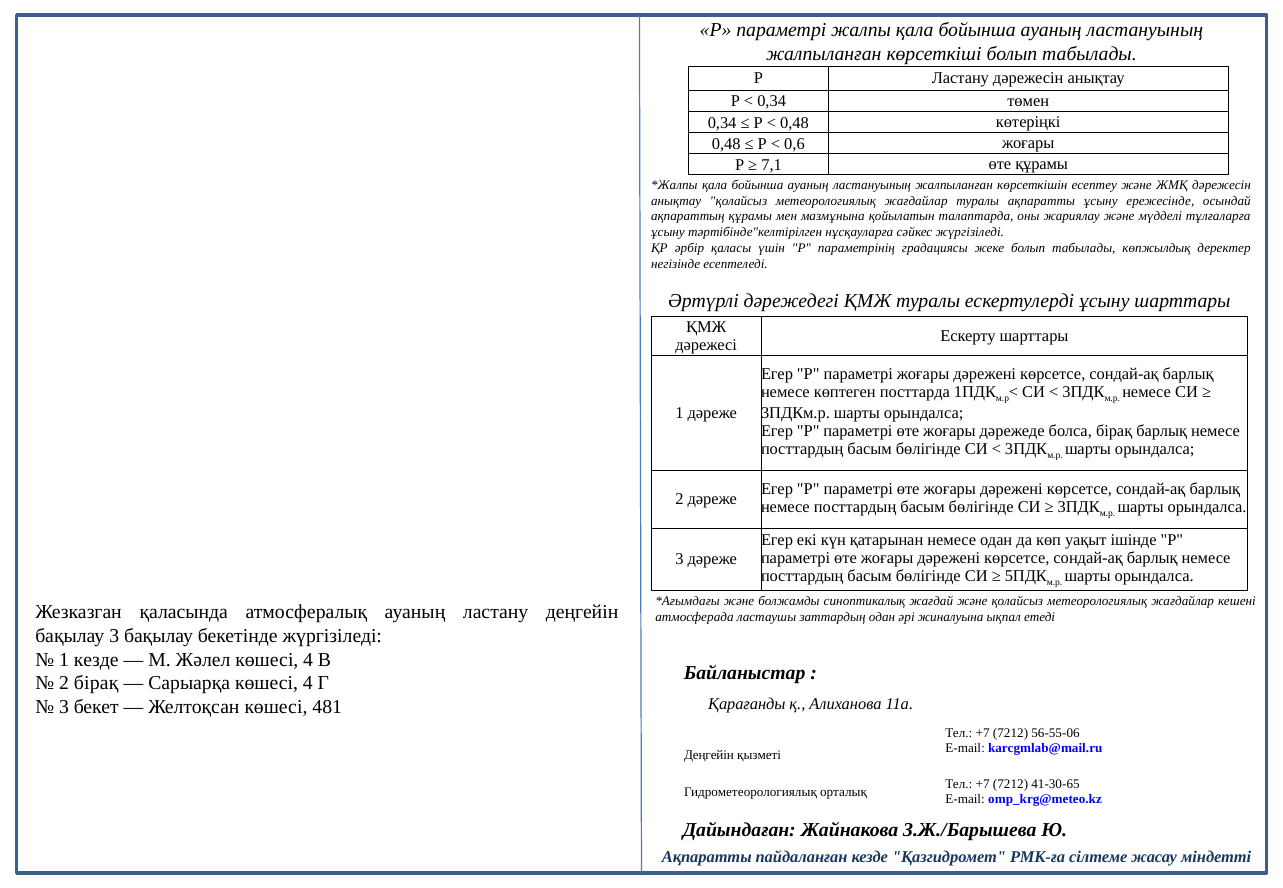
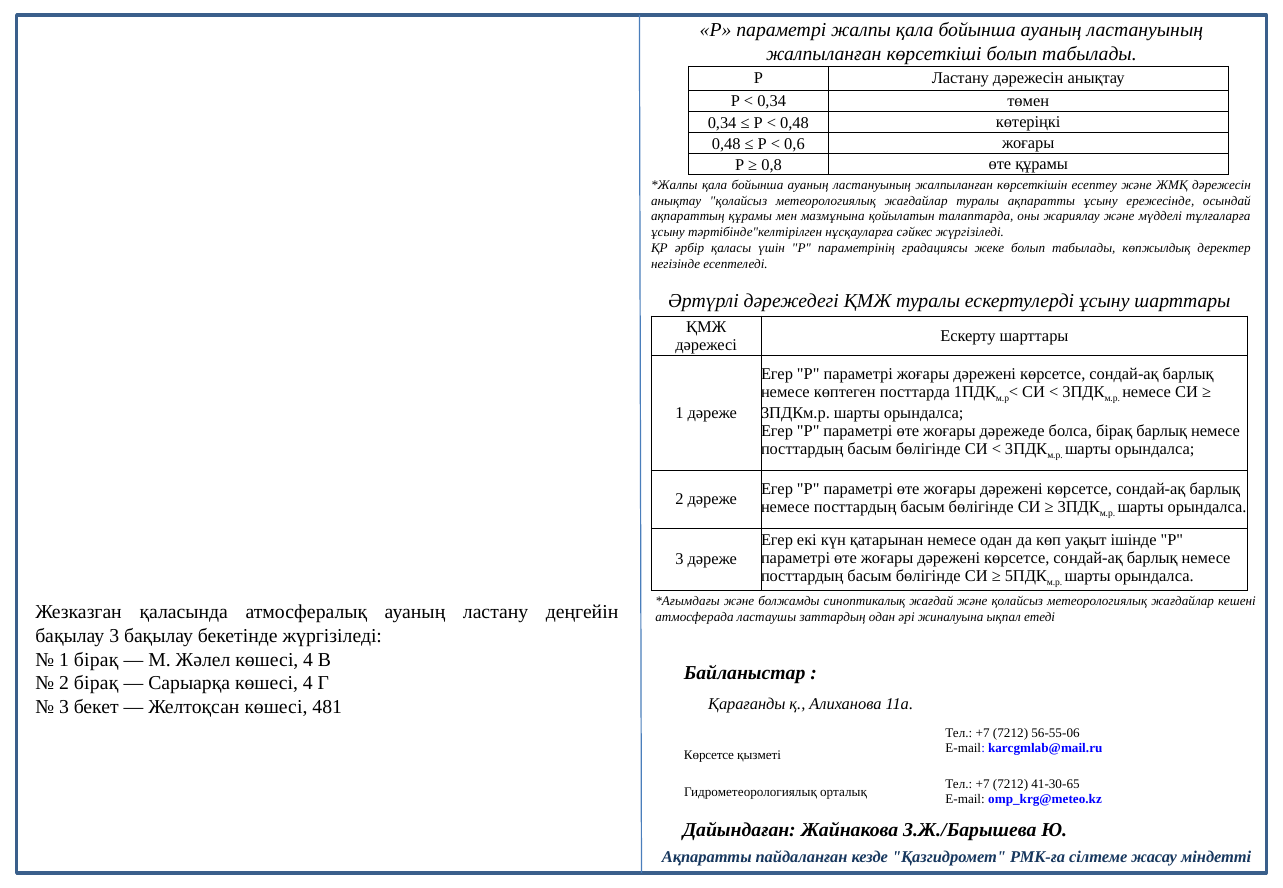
7,1: 7,1 -> 0,8 (772, 165)
1 кезде: кезде -> бірақ (96, 660)
Деңгейін: Деңгейін -> Көрсетсе (709, 755)
